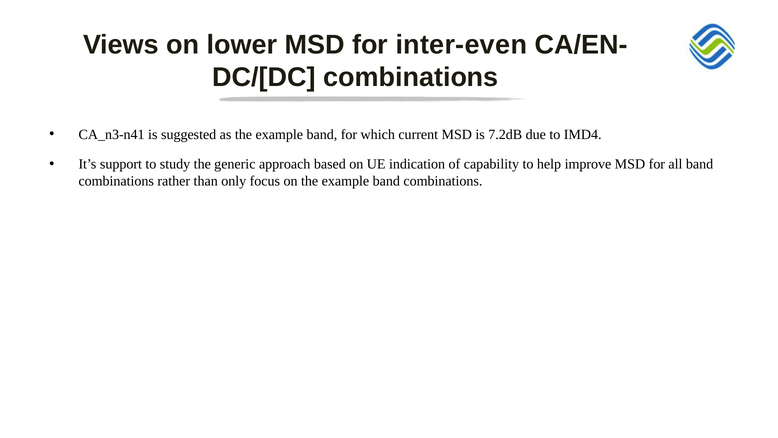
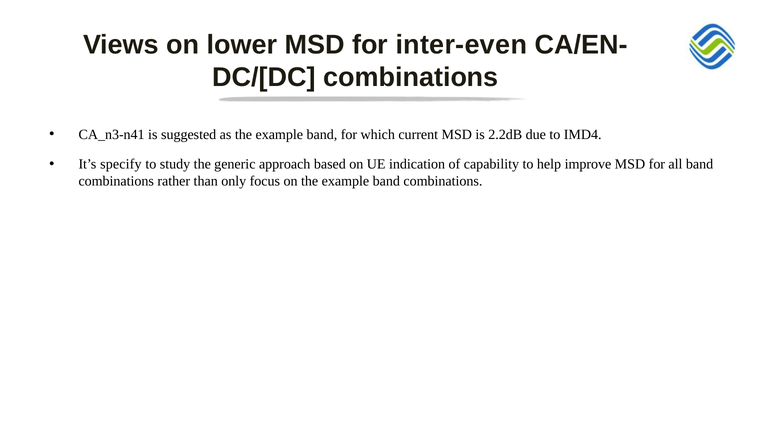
7.2dB: 7.2dB -> 2.2dB (505, 134)
support: support -> specify (121, 164)
